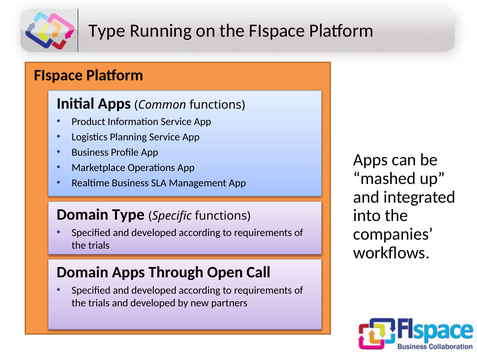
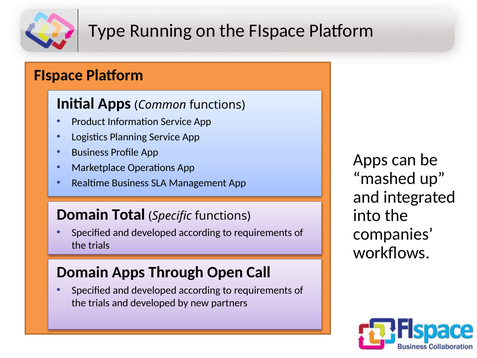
Domain Type: Type -> Total (128, 214)
